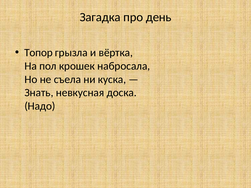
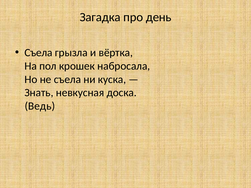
Топор: Топор -> Съела (38, 53)
Надо: Надо -> Ведь (40, 106)
